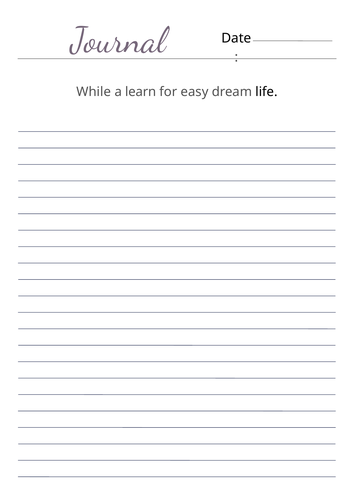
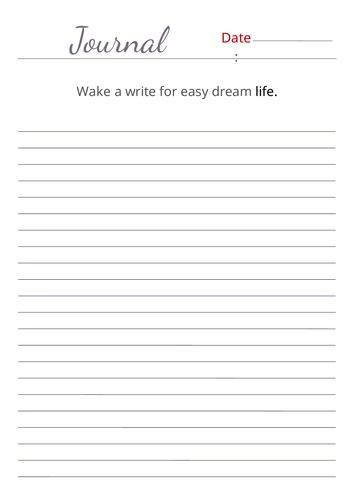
Date colour: black -> red (236, 38)
While: While -> Wake (94, 92)
learn: learn -> write (141, 92)
